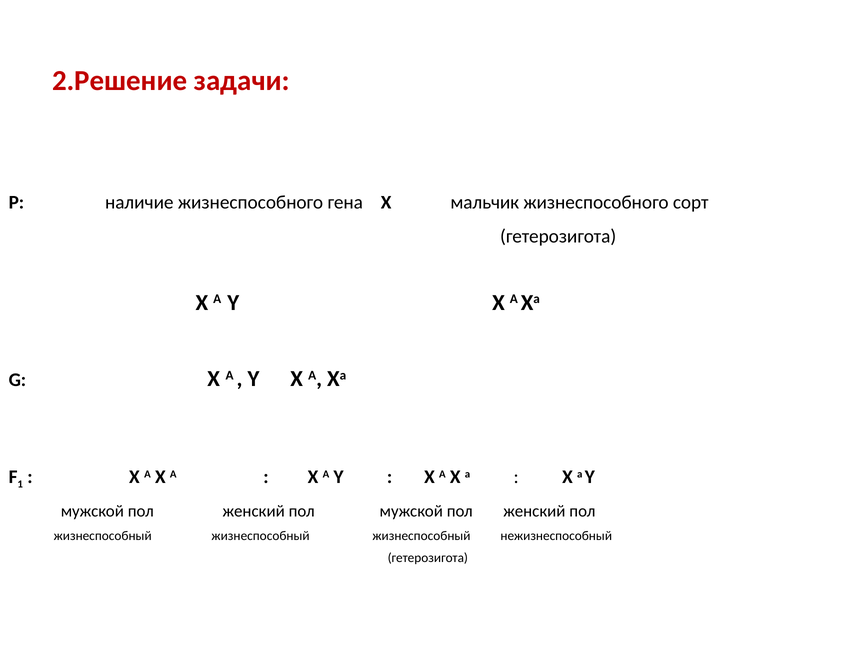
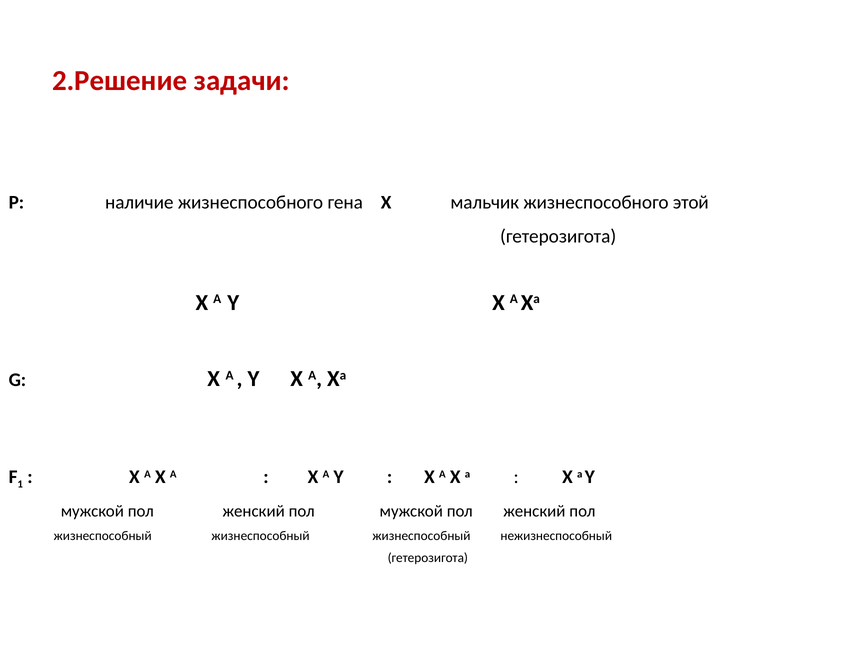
сорт: сорт -> этой (691, 202)
